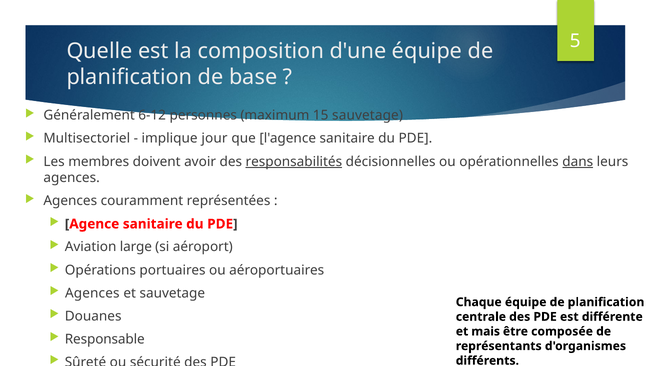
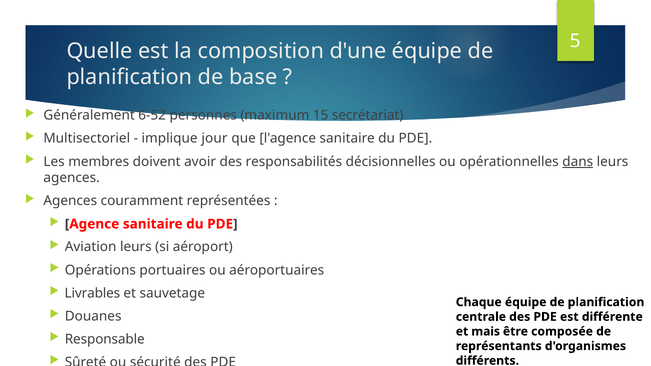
6-12: 6-12 -> 6-52 (152, 116)
15 sauvetage: sauvetage -> secrétariat (368, 116)
responsabilités underline: present -> none (294, 162)
Aviation large: large -> leurs (136, 247)
Agences: Agences -> Livrables (92, 293)
